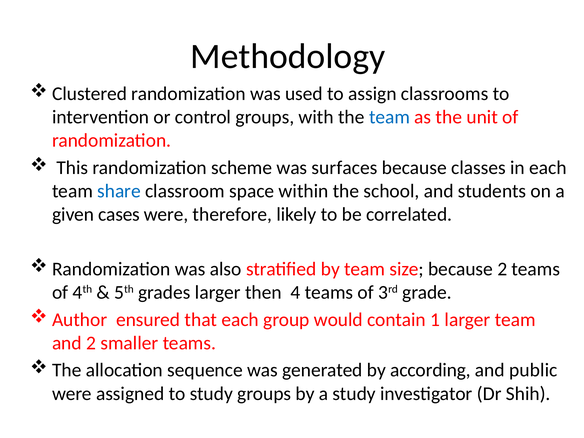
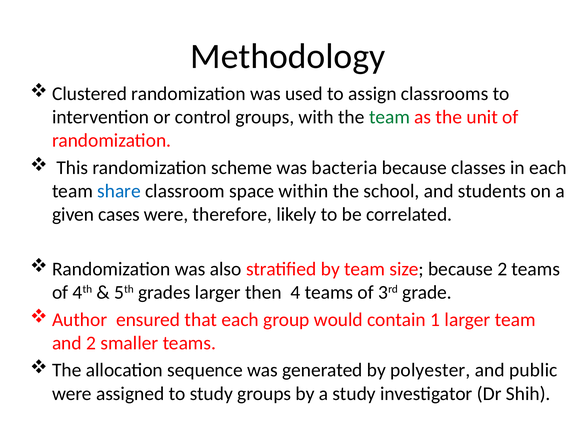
team colour: blue -> green (390, 117)
surfaces: surfaces -> bacteria (345, 168)
according: according -> polyester (430, 370)
